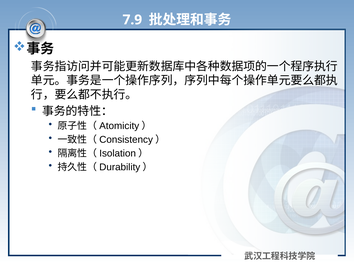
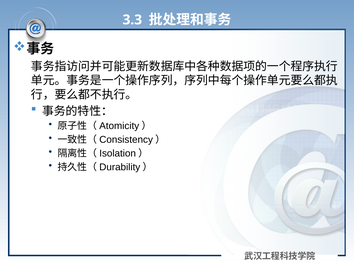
7.9: 7.9 -> 3.3 (132, 20)
